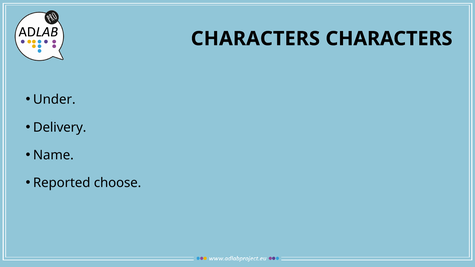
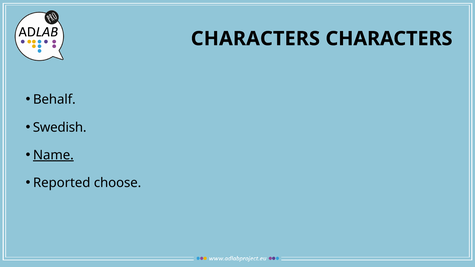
Under: Under -> Behalf (54, 100)
Delivery: Delivery -> Swedish (60, 127)
Name underline: none -> present (53, 155)
